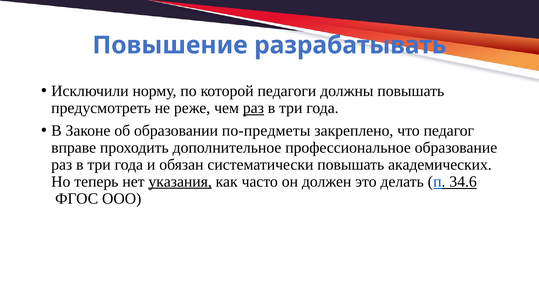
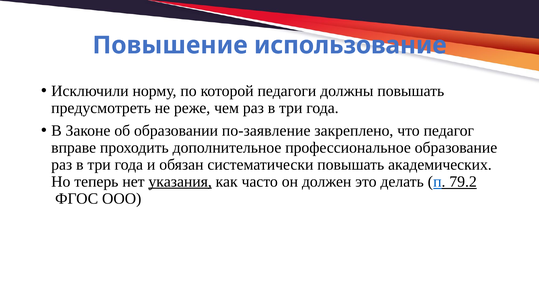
разрабатывать: разрабатывать -> использование (350, 45)
раз underline: present -> none (253, 108)
по-предметы: по-предметы -> по-заявление (266, 131)
34.6: 34.6 -> 79.2 (463, 182)
